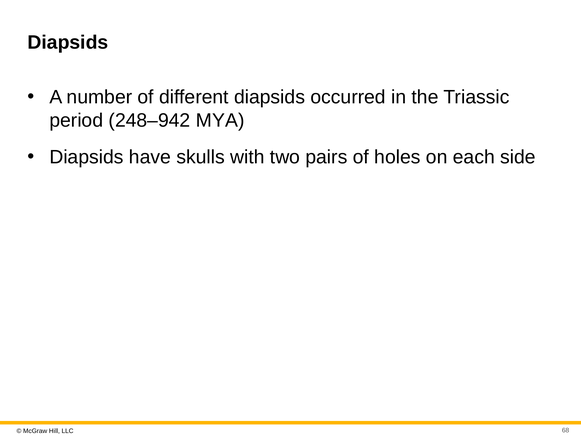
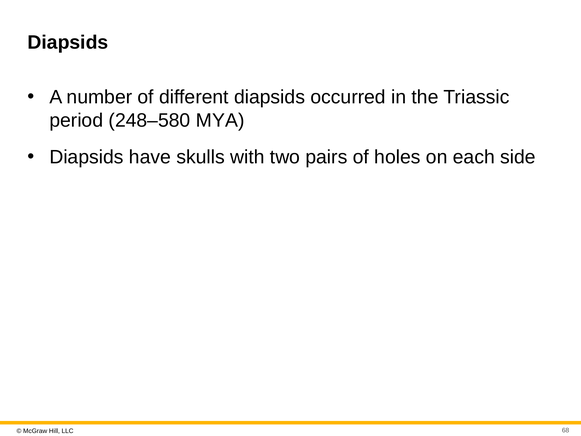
248–942: 248–942 -> 248–580 (149, 120)
